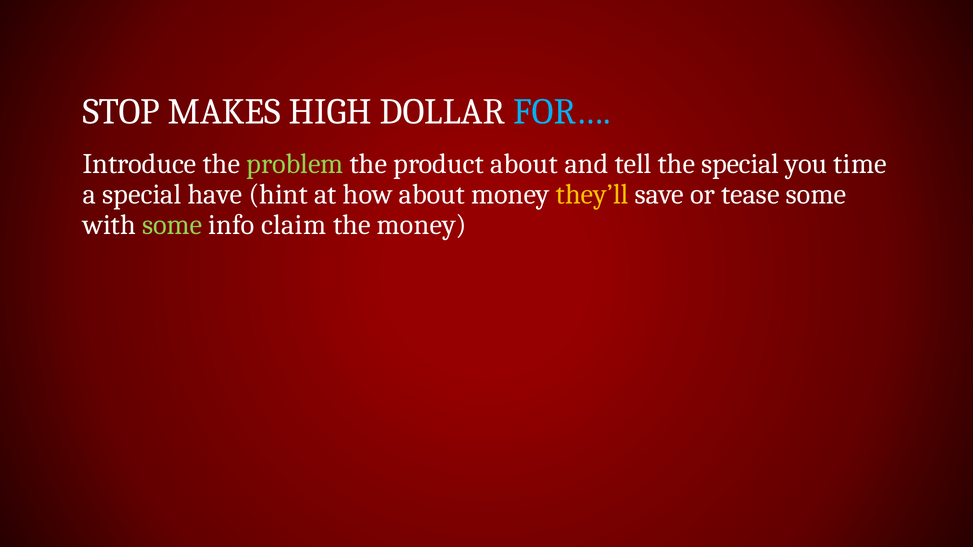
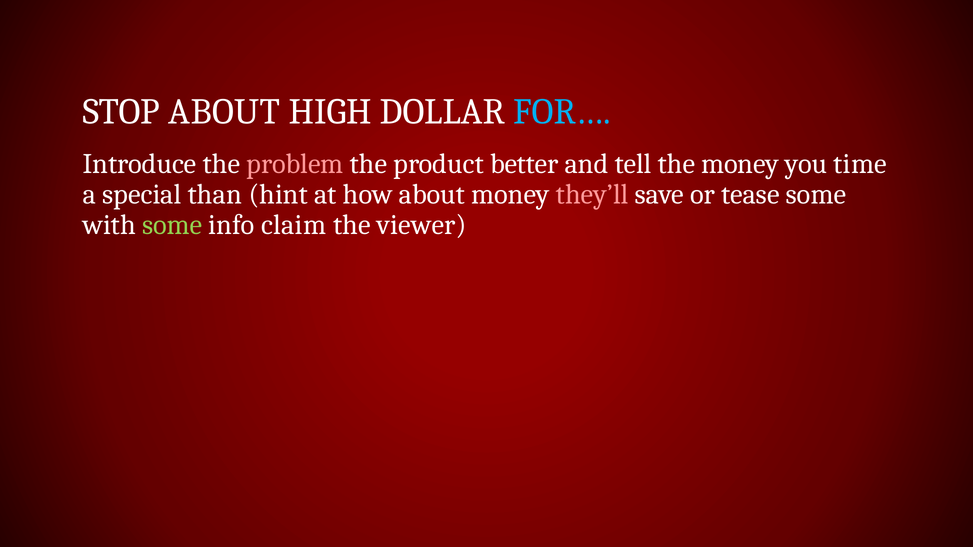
STOP MAKES: MAKES -> ABOUT (224, 112)
problem colour: light green -> pink (295, 164)
product about: about -> better (524, 164)
the special: special -> money (740, 164)
have: have -> than (215, 195)
they’ll colour: yellow -> pink (592, 195)
the money: money -> viewer (422, 225)
